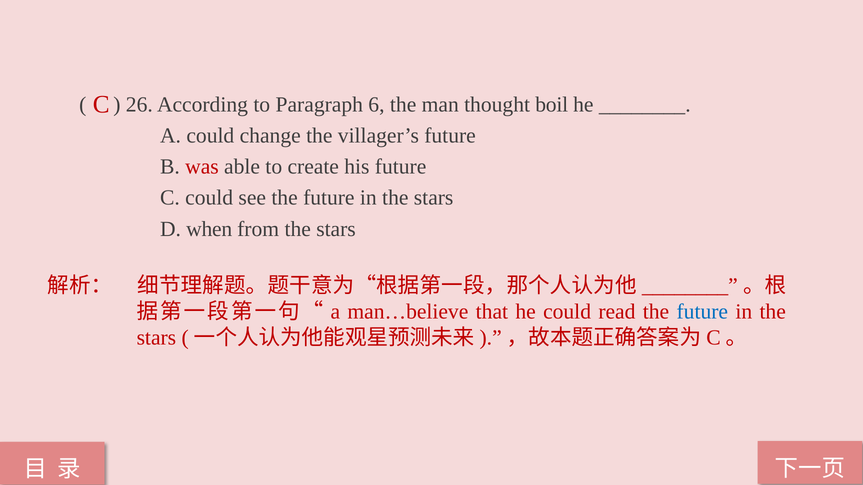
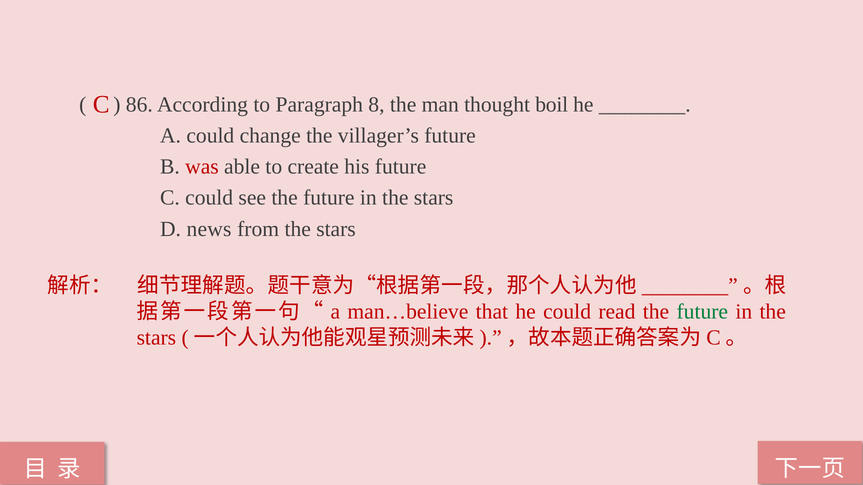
26: 26 -> 86 (139, 105)
6: 6 -> 8 (376, 105)
when: when -> news (209, 229)
future colour: blue -> green (702, 312)
